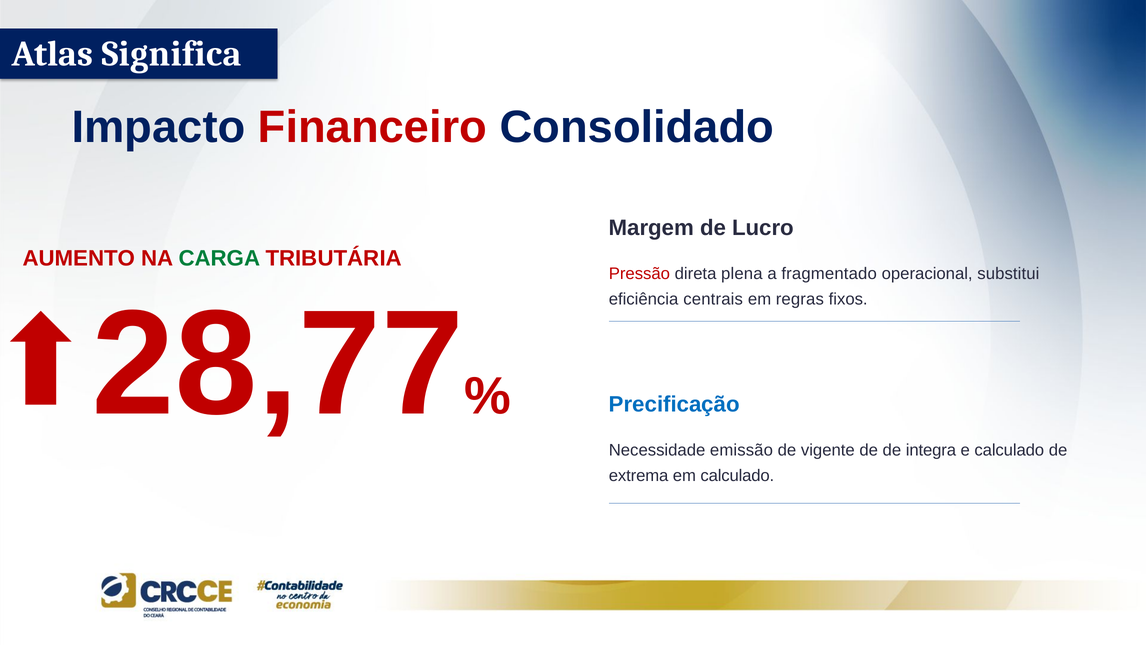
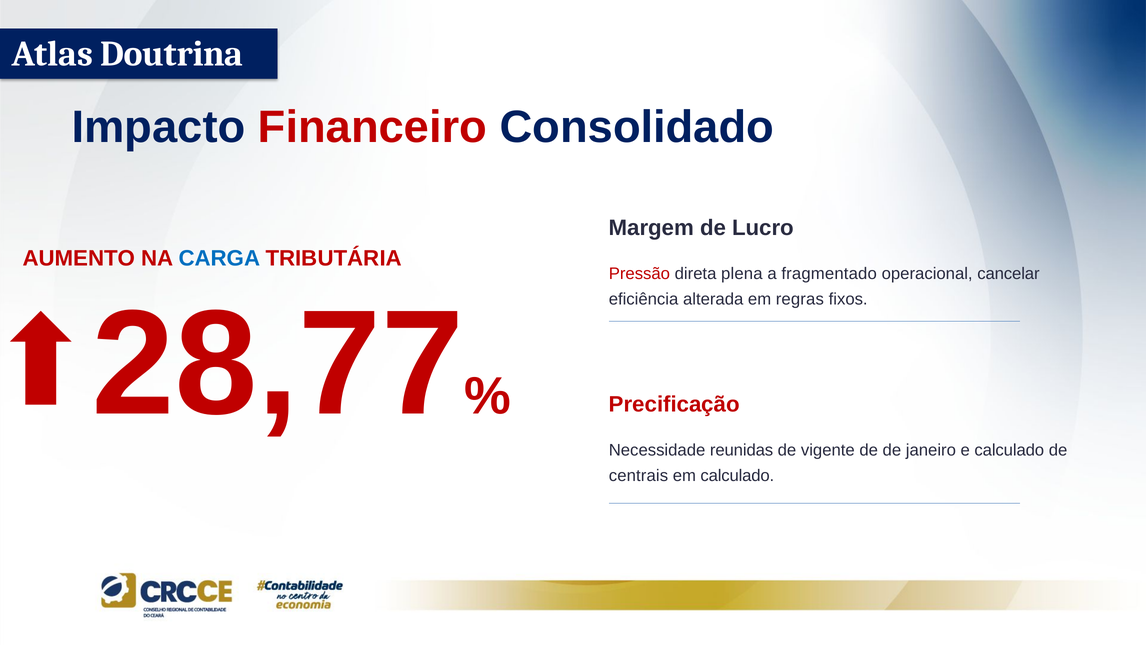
Significa: Significa -> Doutrina (172, 54)
CARGA colour: green -> blue (219, 258)
substitui: substitui -> cancelar (1008, 274)
centrais: centrais -> alterada (713, 299)
Precificação colour: blue -> red (674, 404)
emissão: emissão -> reunidas (742, 450)
integra: integra -> janeiro (931, 450)
extrema: extrema -> centrais (638, 476)
